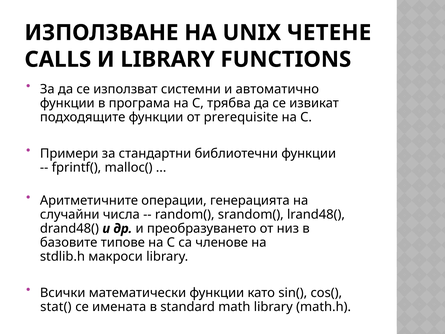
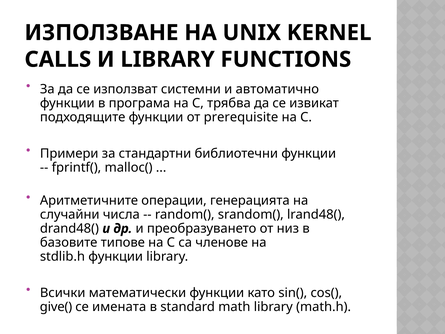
ЧЕТЕНЕ: ЧЕТЕНЕ -> KERNEL (329, 33)
stdlib.h макроси: макроси -> функции (116, 256)
stat(: stat( -> give( (56, 307)
